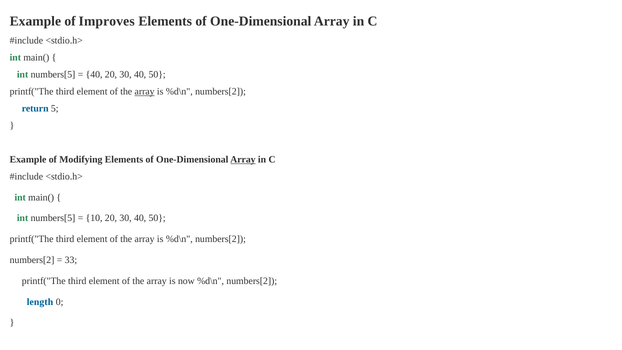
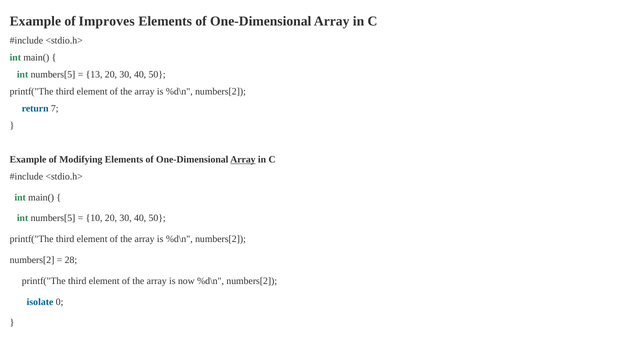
40: 40 -> 13 (94, 74)
array underline: present -> none (145, 91)
5: 5 -> 7 (55, 108)
33: 33 -> 28 (71, 260)
length: length -> isolate (40, 302)
